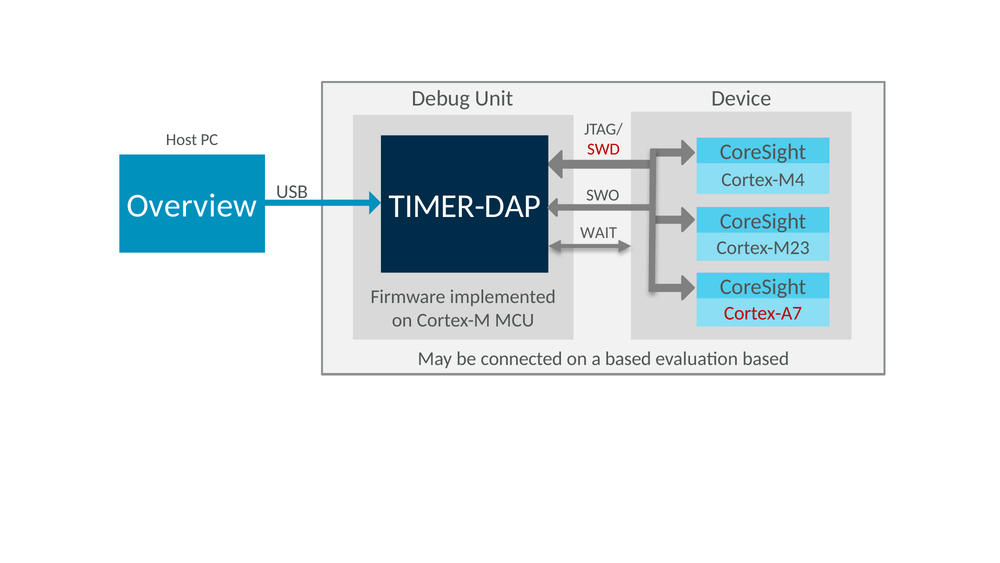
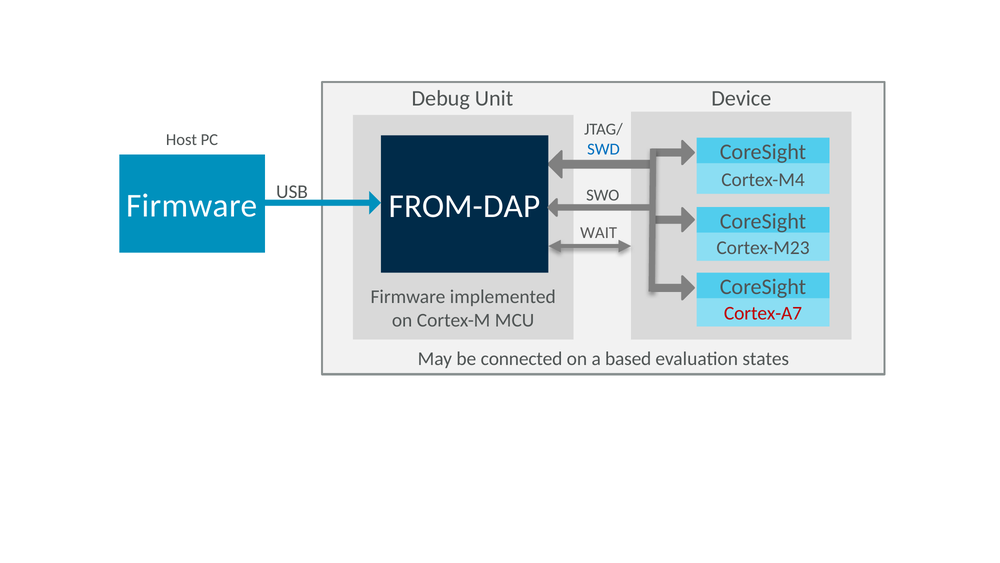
SWD colour: red -> blue (604, 149)
Overview: Overview -> Firmware (192, 206)
TIMER-DAP: TIMER-DAP -> FROM-DAP (465, 206)
evaluation based: based -> states (766, 358)
